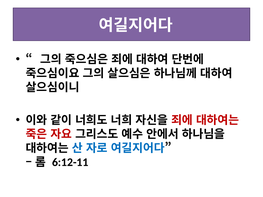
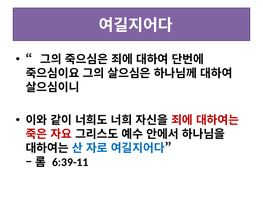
6:12-11: 6:12-11 -> 6:39-11 (70, 162)
